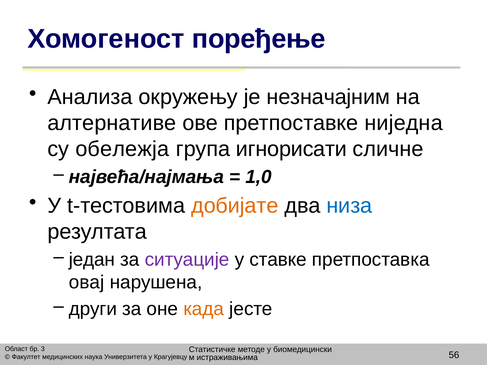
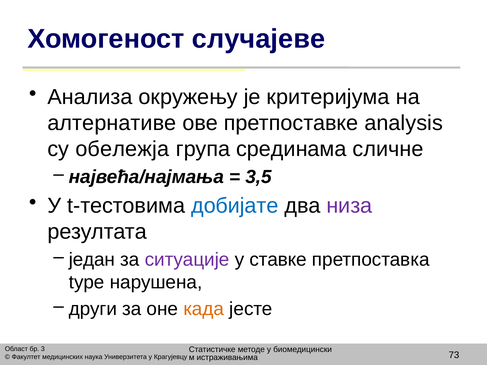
поређење: поређење -> случајеве (259, 39)
незначајним: незначајним -> критеријума (328, 97)
ниједна: ниједна -> analysis (404, 123)
игнорисати: игнорисати -> срединама (291, 149)
1,0: 1,0 -> 3,5 (259, 177)
добијате colour: orange -> blue (235, 206)
низа colour: blue -> purple (349, 206)
овај: овај -> type (87, 283)
56: 56 -> 73 (454, 355)
